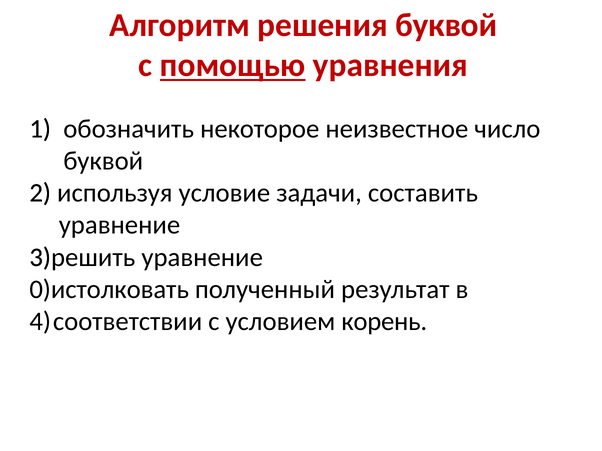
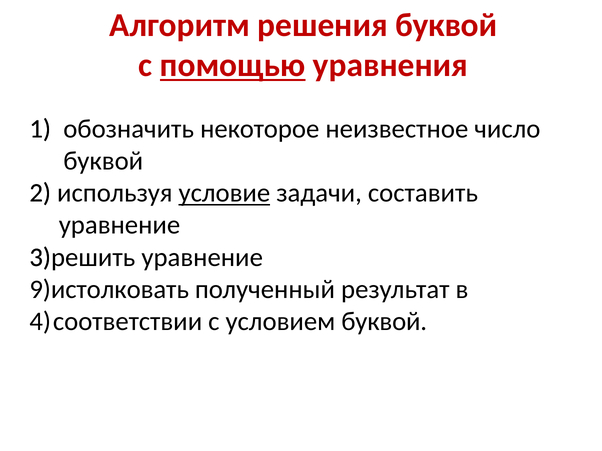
условие underline: none -> present (224, 193)
0)истолковать: 0)истолковать -> 9)истолковать (109, 290)
условием корень: корень -> буквой (384, 322)
